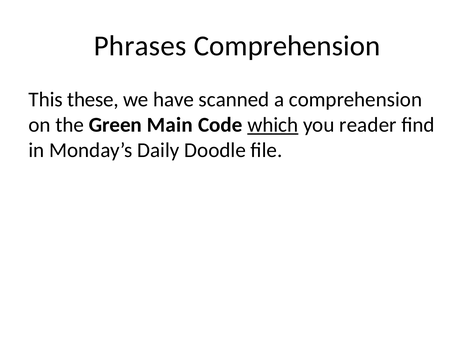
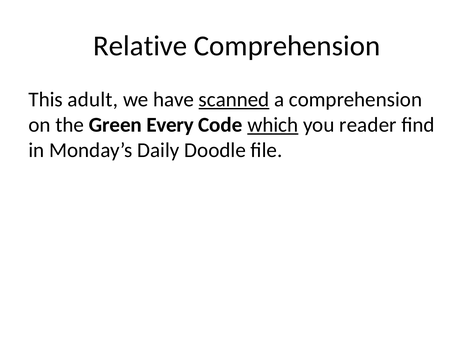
Phrases: Phrases -> Relative (140, 46)
these: these -> adult (93, 99)
scanned underline: none -> present (234, 99)
Main: Main -> Every (170, 125)
